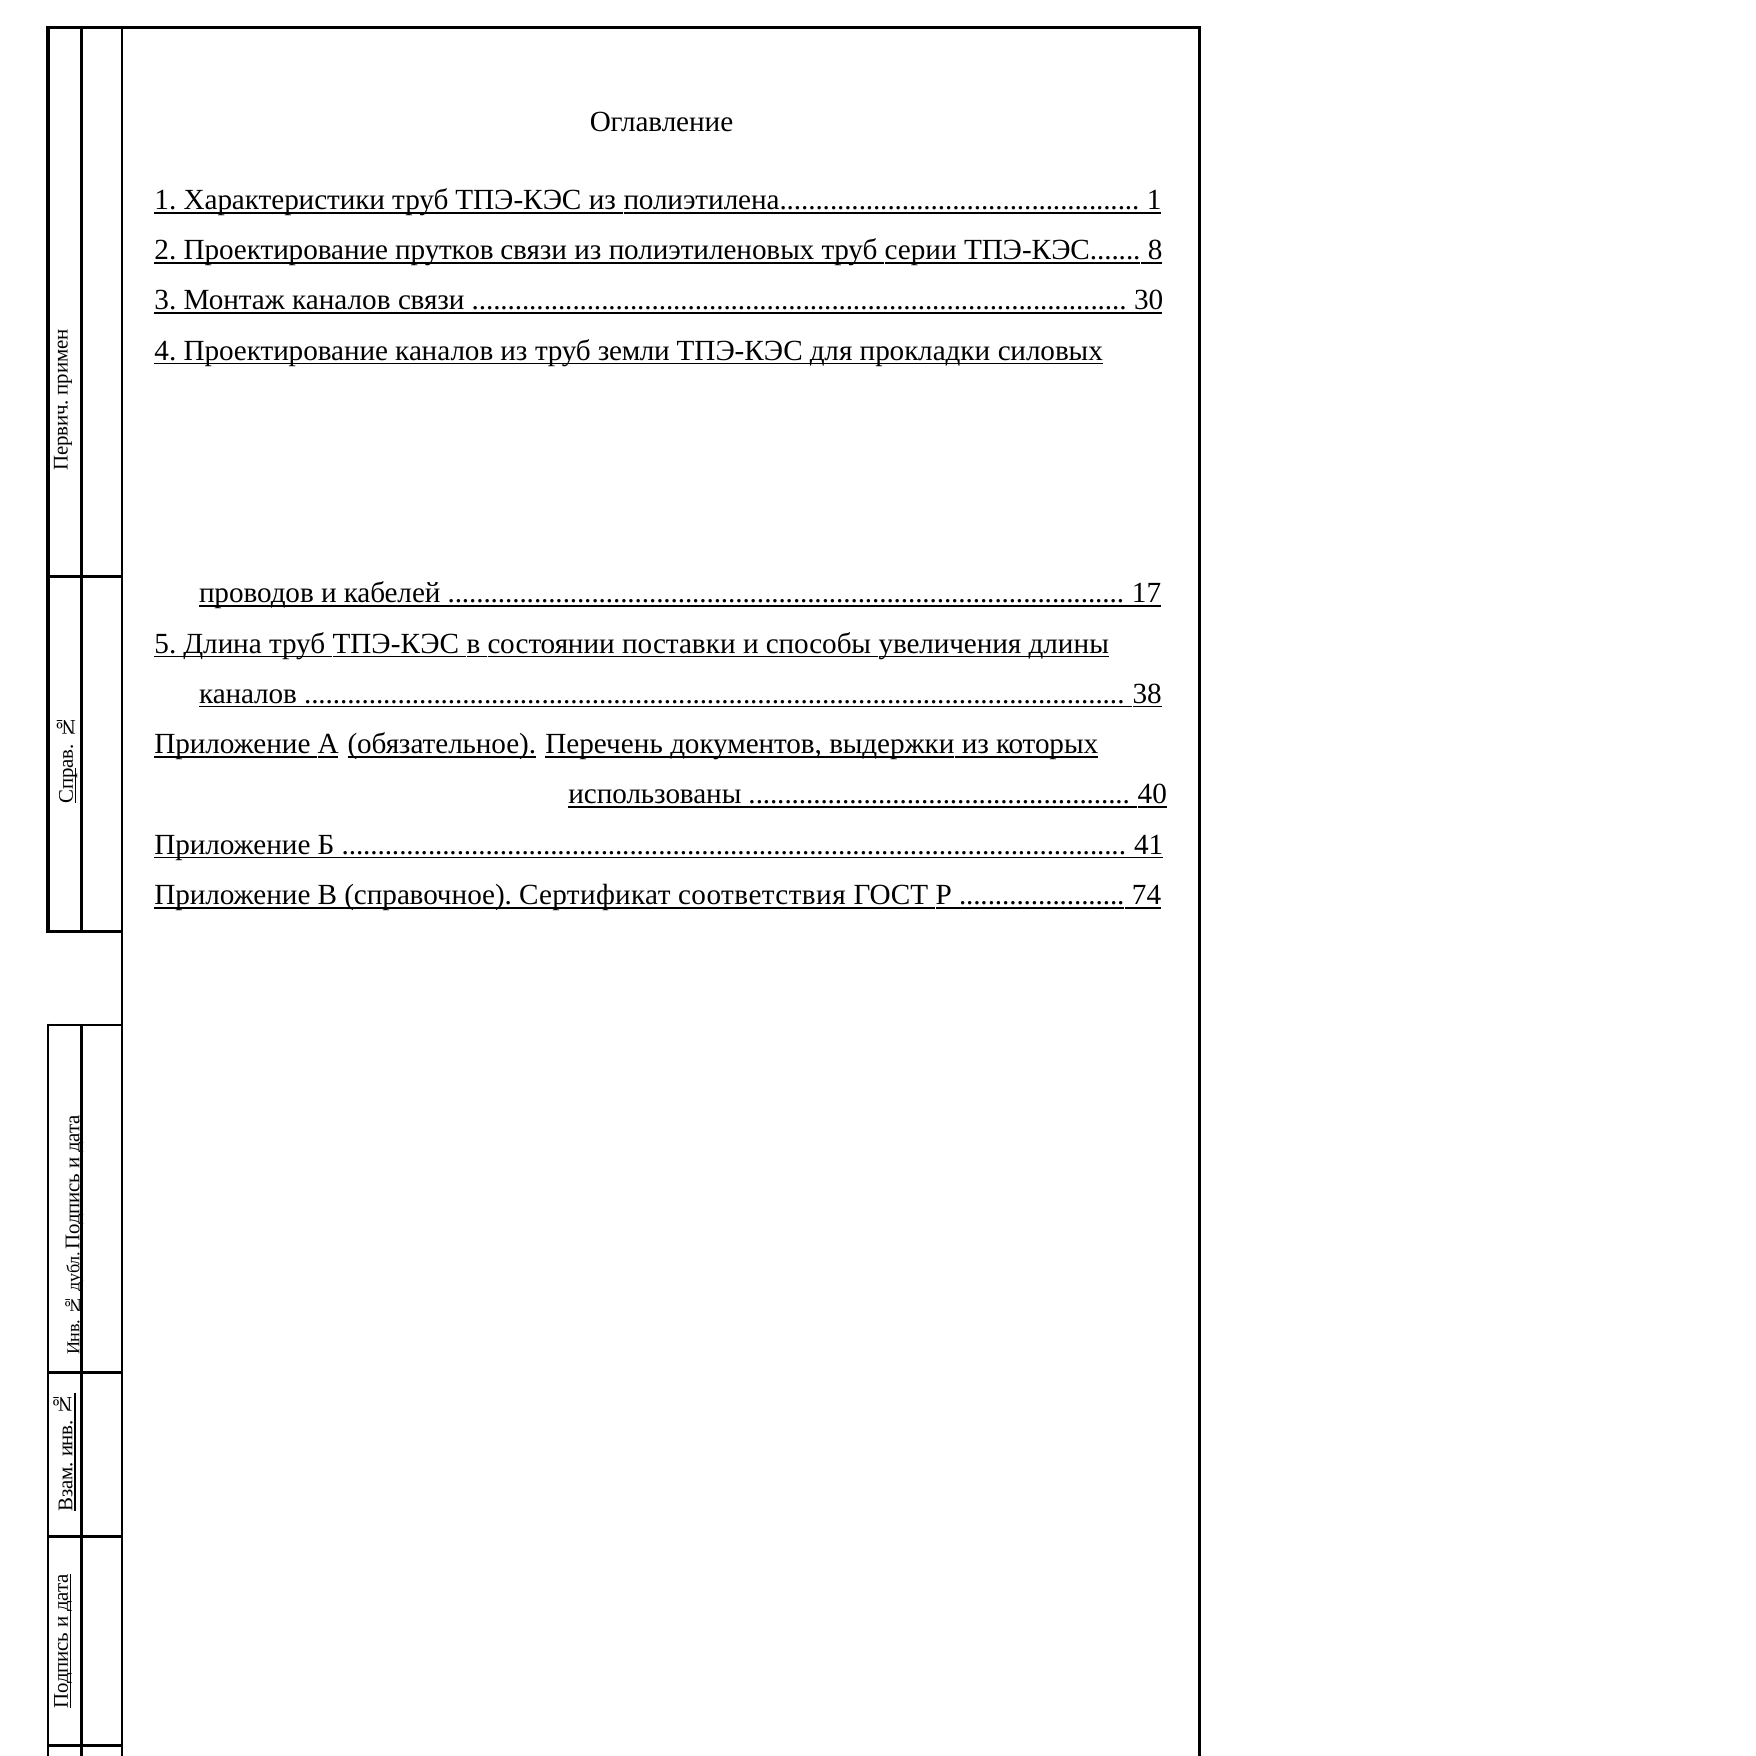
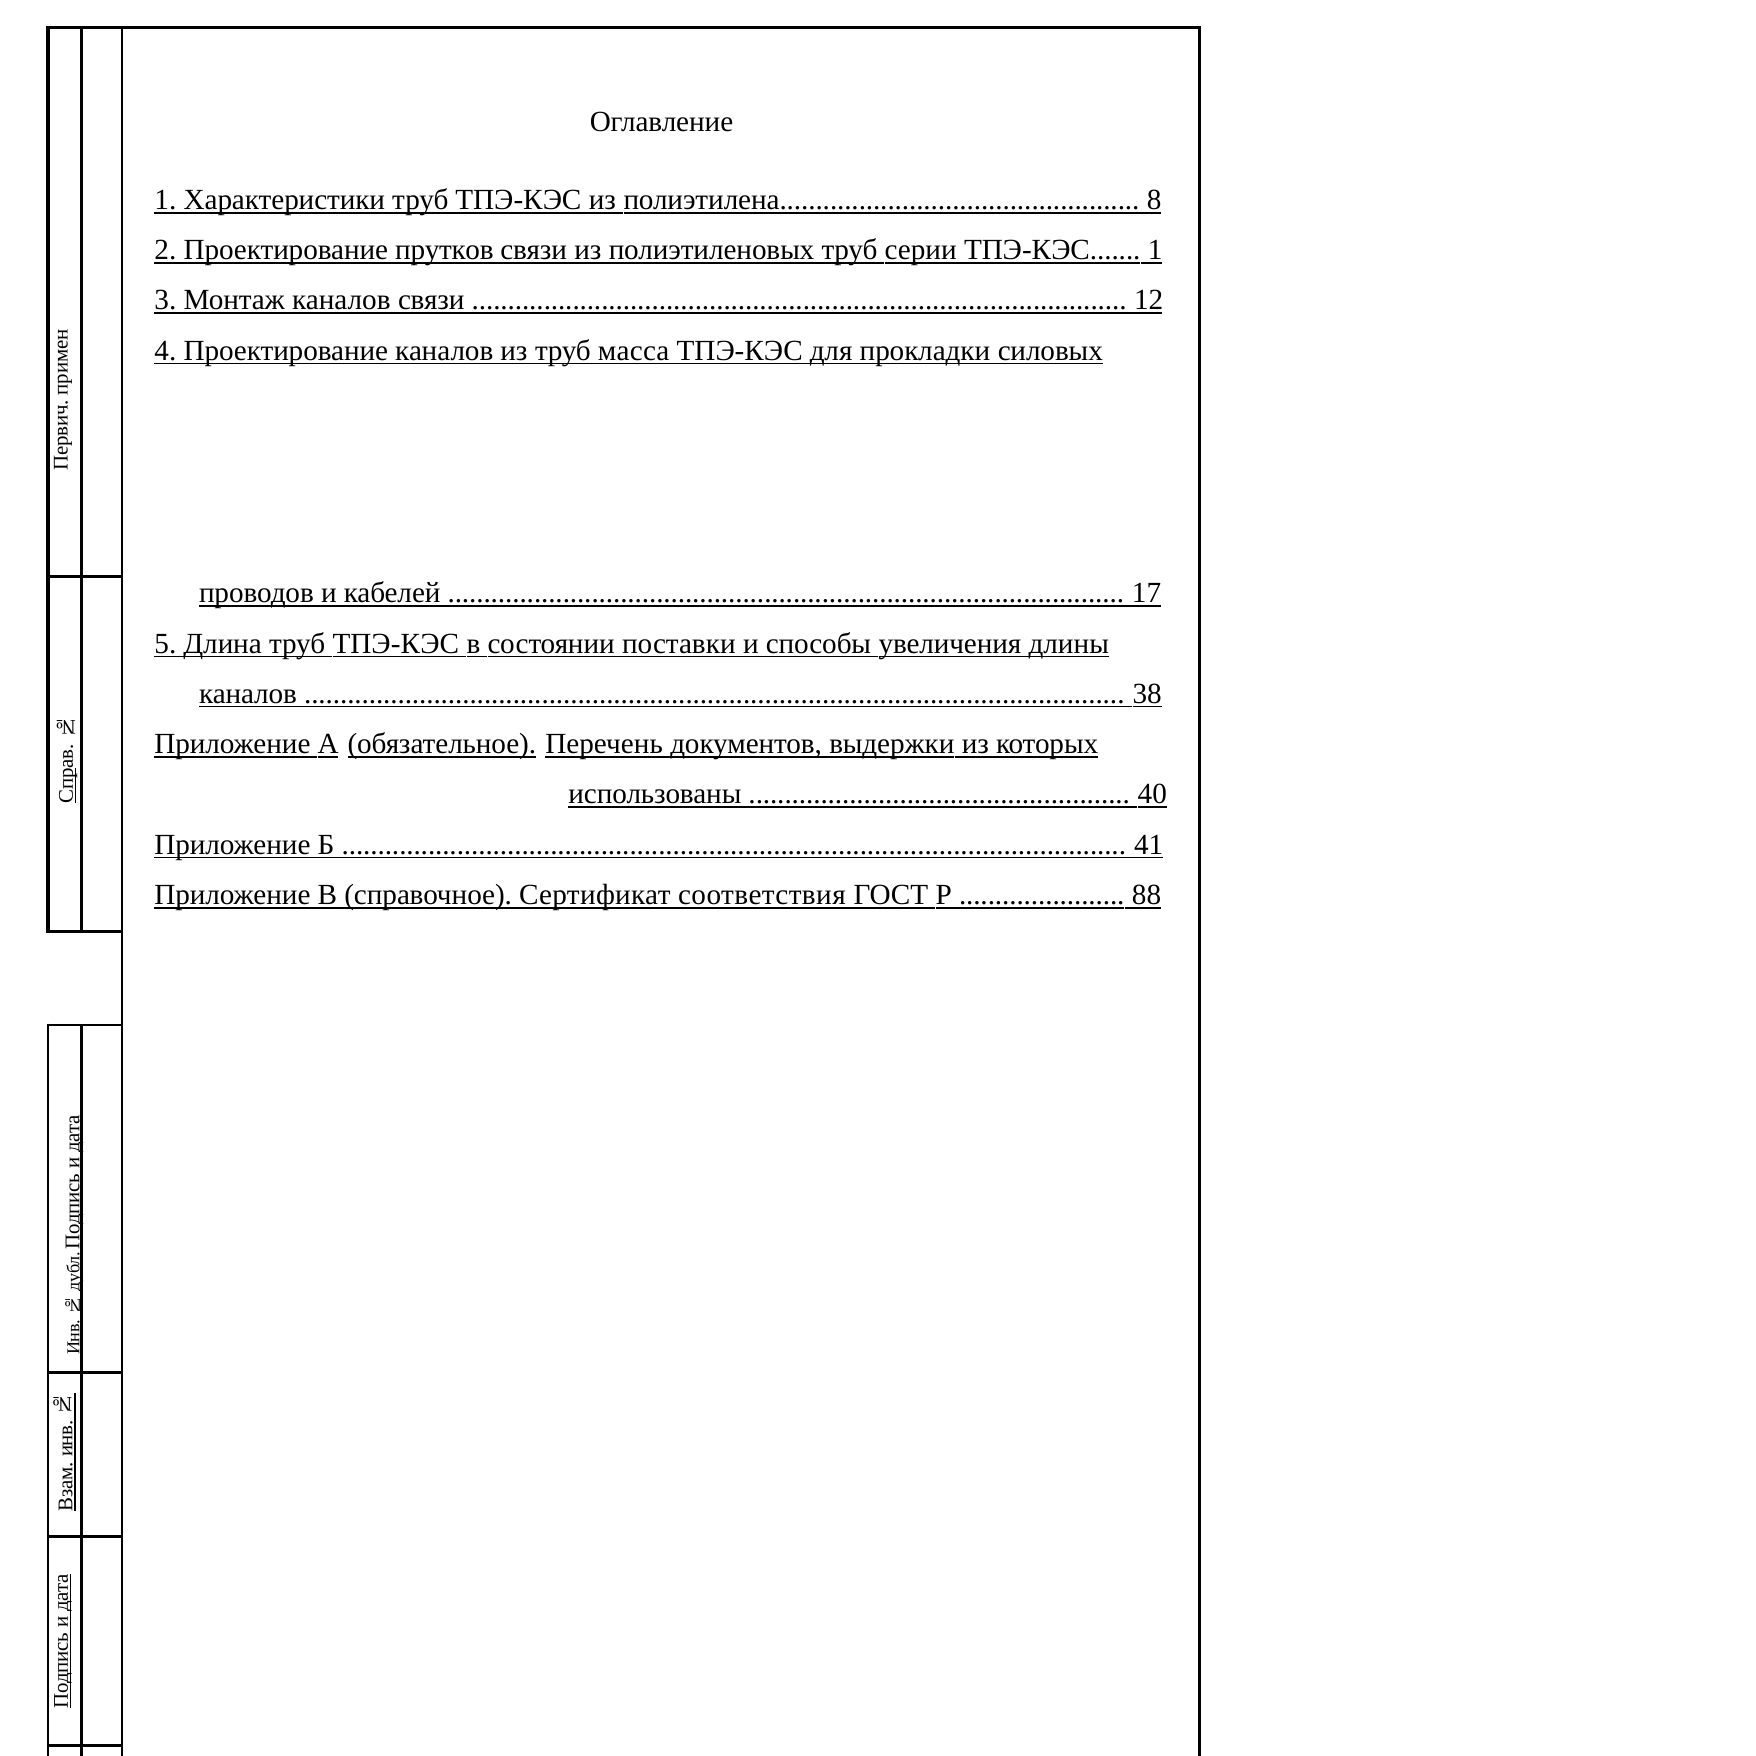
полиэтилена 1: 1 -> 8 (1154, 200)
ТПЭ-КЭС 8: 8 -> 1 (1155, 250)
30: 30 -> 12 (1149, 300)
земли: земли -> масса (634, 351)
74: 74 -> 88 (1147, 895)
